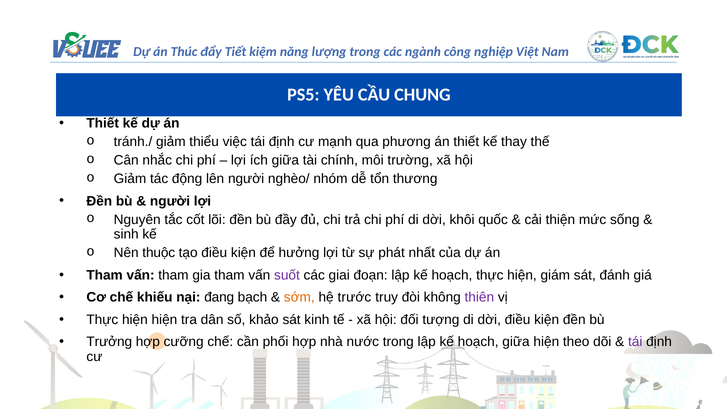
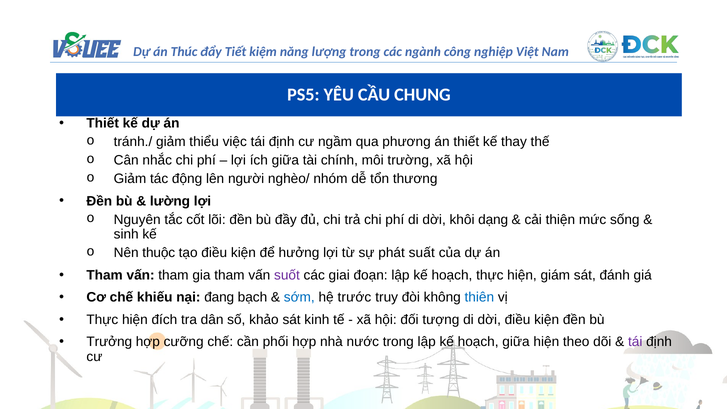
mạnh: mạnh -> ngầm (335, 142)
người: người -> lường (170, 201)
quốc: quốc -> dạng (493, 219)
nhất: nhất -> suất (422, 253)
sớm colour: orange -> blue (299, 297)
thiên colour: purple -> blue (479, 297)
hiện hiện: hiện -> đích (164, 320)
